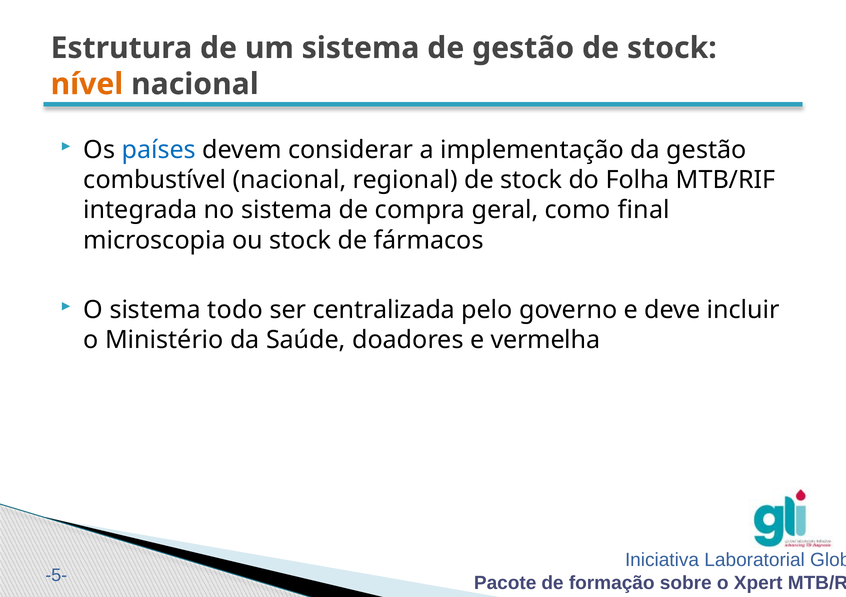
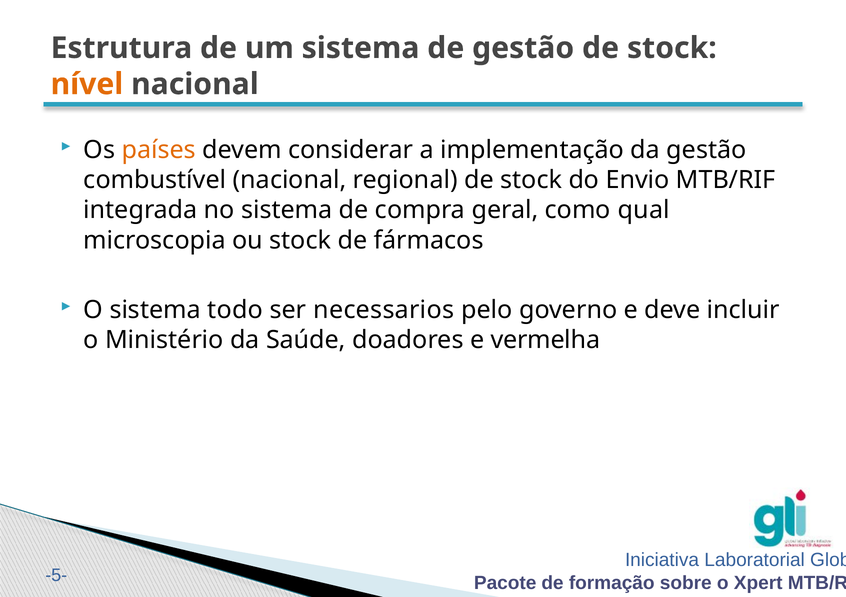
países colour: blue -> orange (159, 150)
Folha: Folha -> Envio (638, 180)
final: final -> qual (644, 210)
centralizada: centralizada -> necessarios (384, 310)
